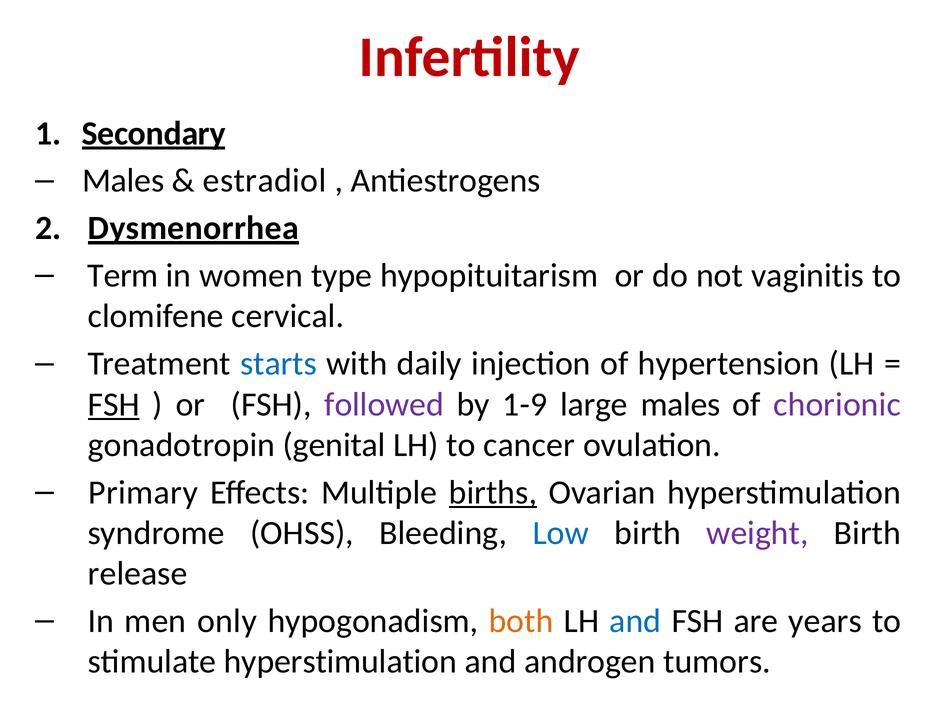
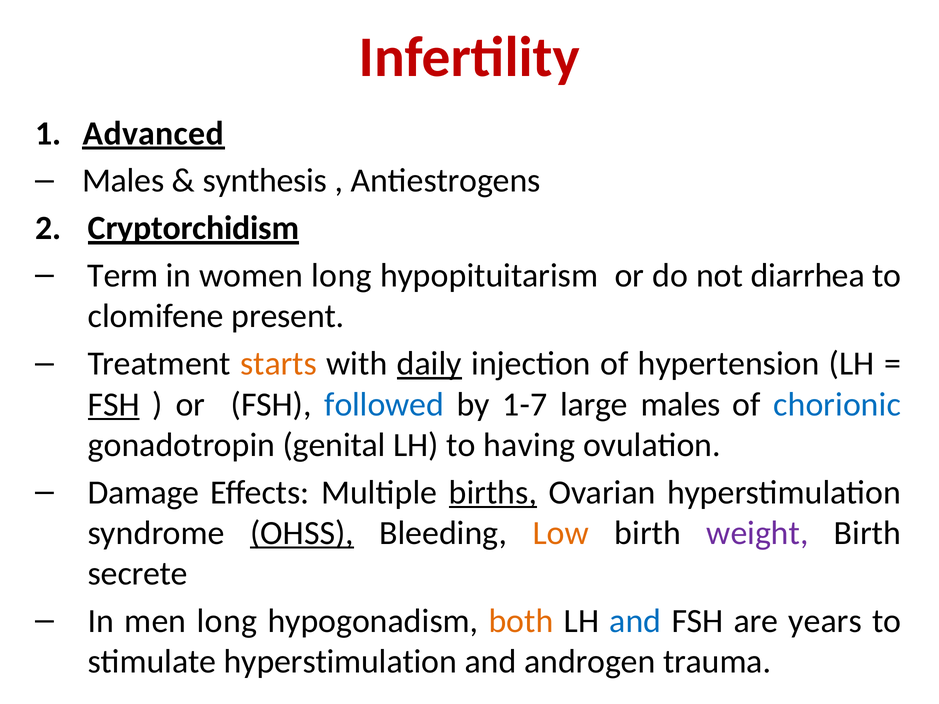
Secondary: Secondary -> Advanced (153, 133)
estradiol: estradiol -> synthesis (265, 181)
Dysmenorrhea: Dysmenorrhea -> Cryptorchidism (194, 228)
women type: type -> long (341, 276)
vaginitis: vaginitis -> diarrhea (808, 276)
cervical: cervical -> present (288, 316)
starts colour: blue -> orange (279, 364)
daily underline: none -> present (429, 364)
followed colour: purple -> blue (384, 404)
1-9: 1-9 -> 1-7 (525, 404)
chorionic colour: purple -> blue (837, 404)
cancer: cancer -> having (529, 445)
Primary: Primary -> Damage (143, 493)
OHSS underline: none -> present (302, 533)
Low colour: blue -> orange (561, 533)
release: release -> secrete (138, 574)
men only: only -> long (227, 621)
tumors: tumors -> trauma (717, 662)
